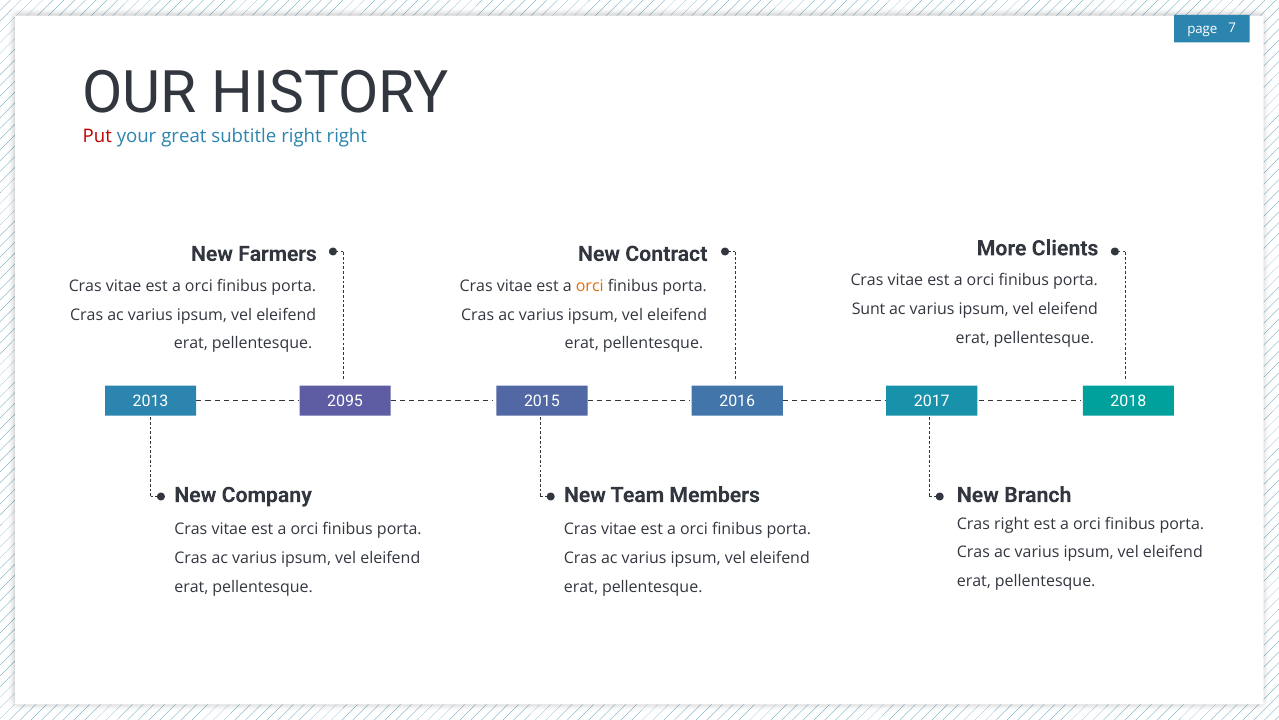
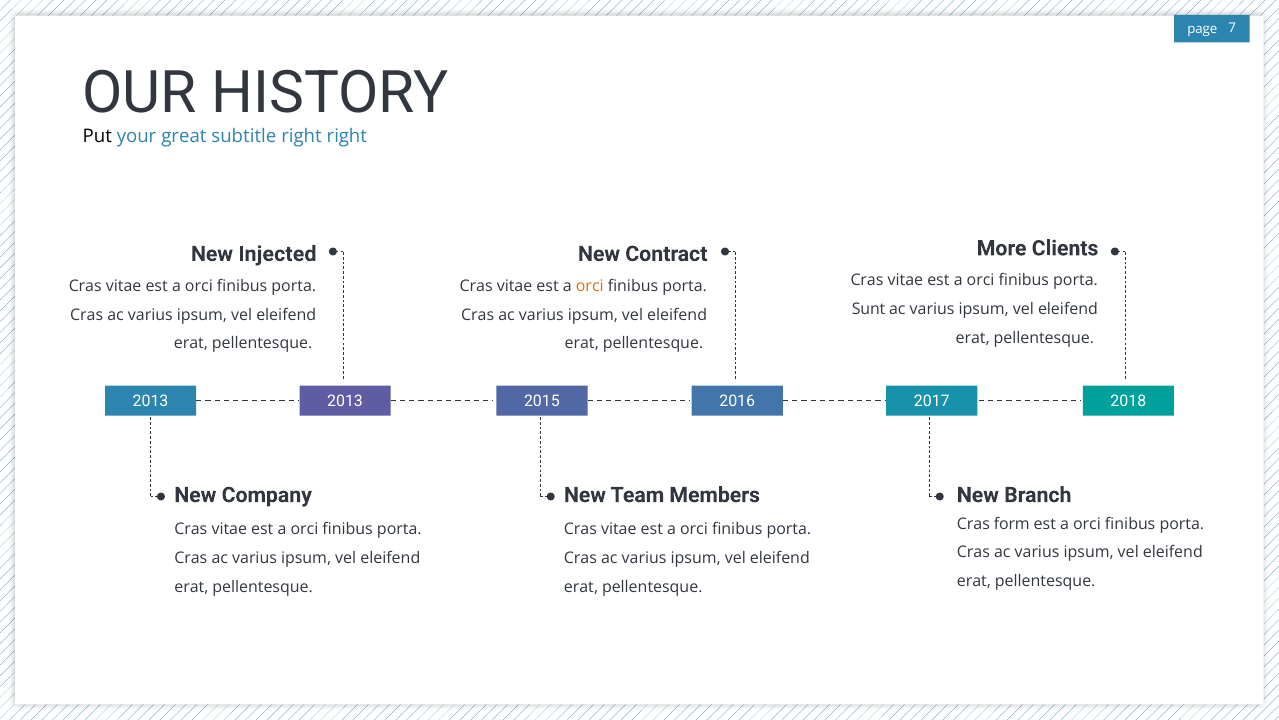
Put colour: red -> black (97, 136)
Farmers: Farmers -> Injected (277, 254)
2013 2095: 2095 -> 2013 (345, 401)
Cras right: right -> form (1012, 523)
